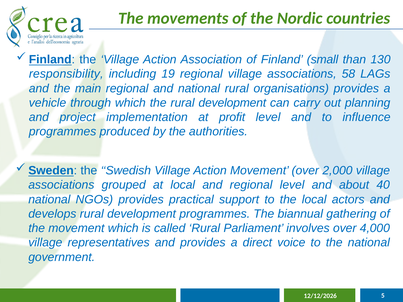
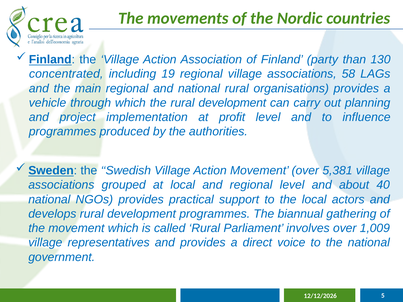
small: small -> party (322, 60)
responsibility: responsibility -> concentrated (66, 74)
2,000: 2,000 -> 5,381 (337, 171)
4,000: 4,000 -> 1,009 (375, 228)
